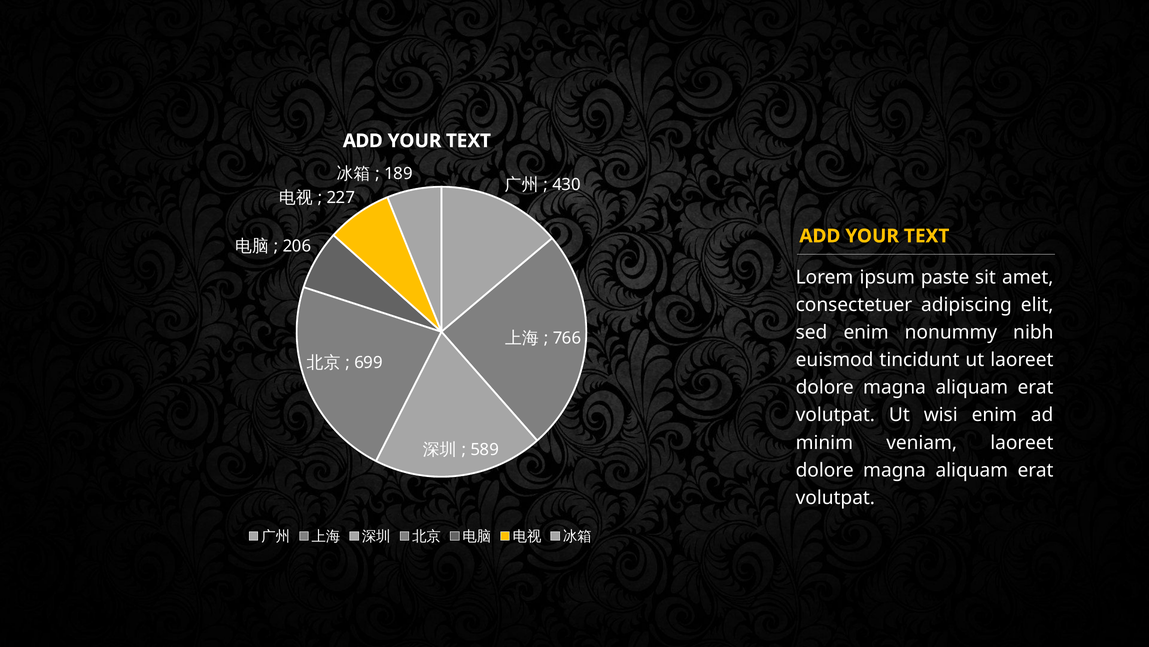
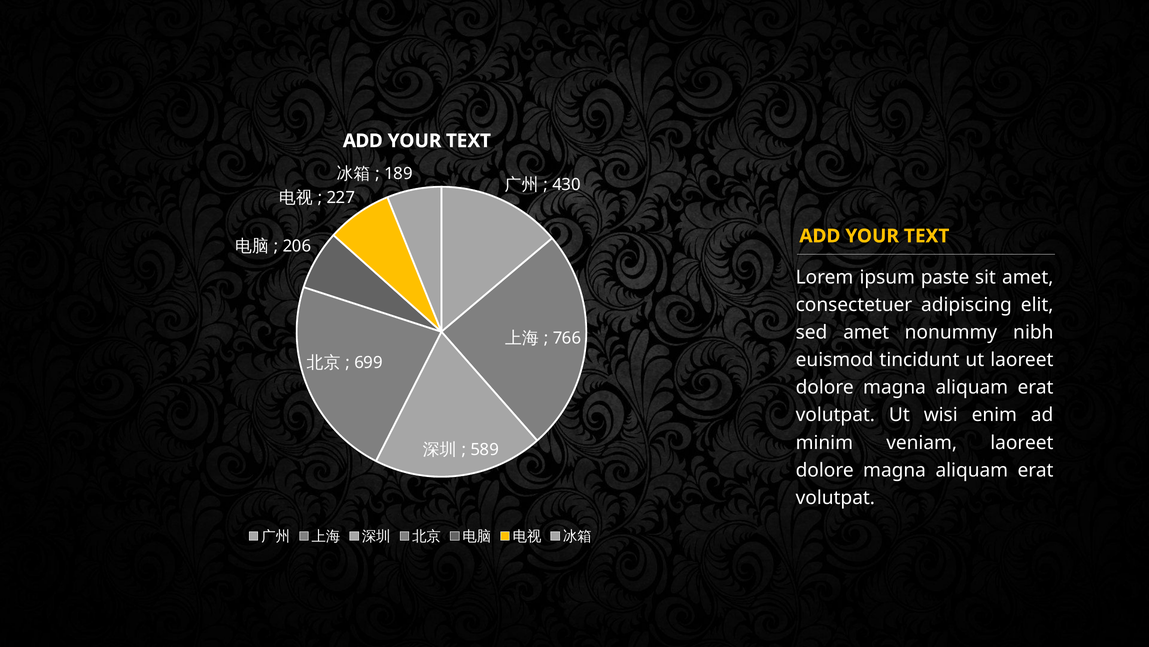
sed enim: enim -> amet (866, 332)
